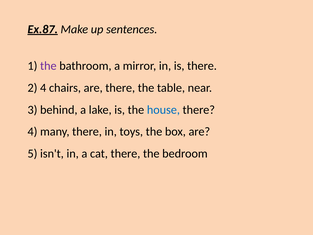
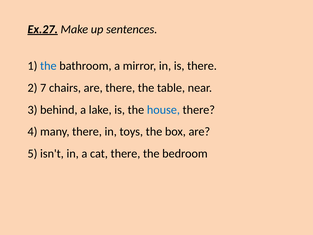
Ex.87: Ex.87 -> Ex.27 (43, 29)
the colour: purple -> blue (48, 66)
2 4: 4 -> 7 (43, 88)
